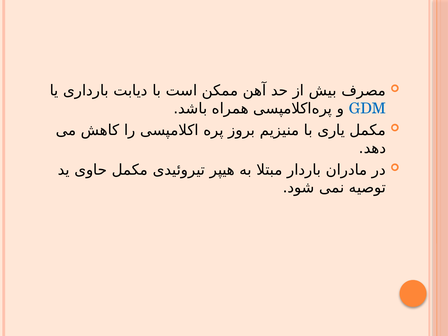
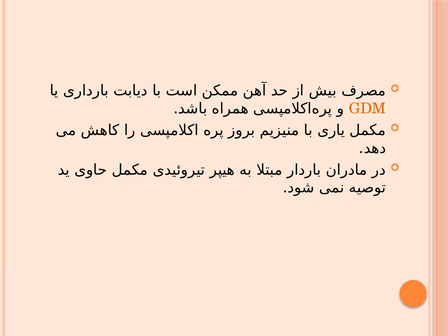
GDM colour: blue -> orange (367, 109)
